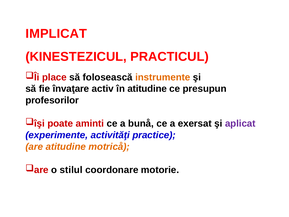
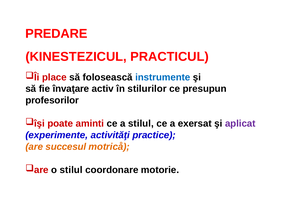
IMPLICAT: IMPLICAT -> PREDARE (56, 34)
instrumente colour: orange -> blue (163, 77)
în atitudine: atitudine -> stilurilor (147, 89)
a bunå: bunå -> stilul (141, 123)
are atitudine: atitudine -> succesul (66, 147)
